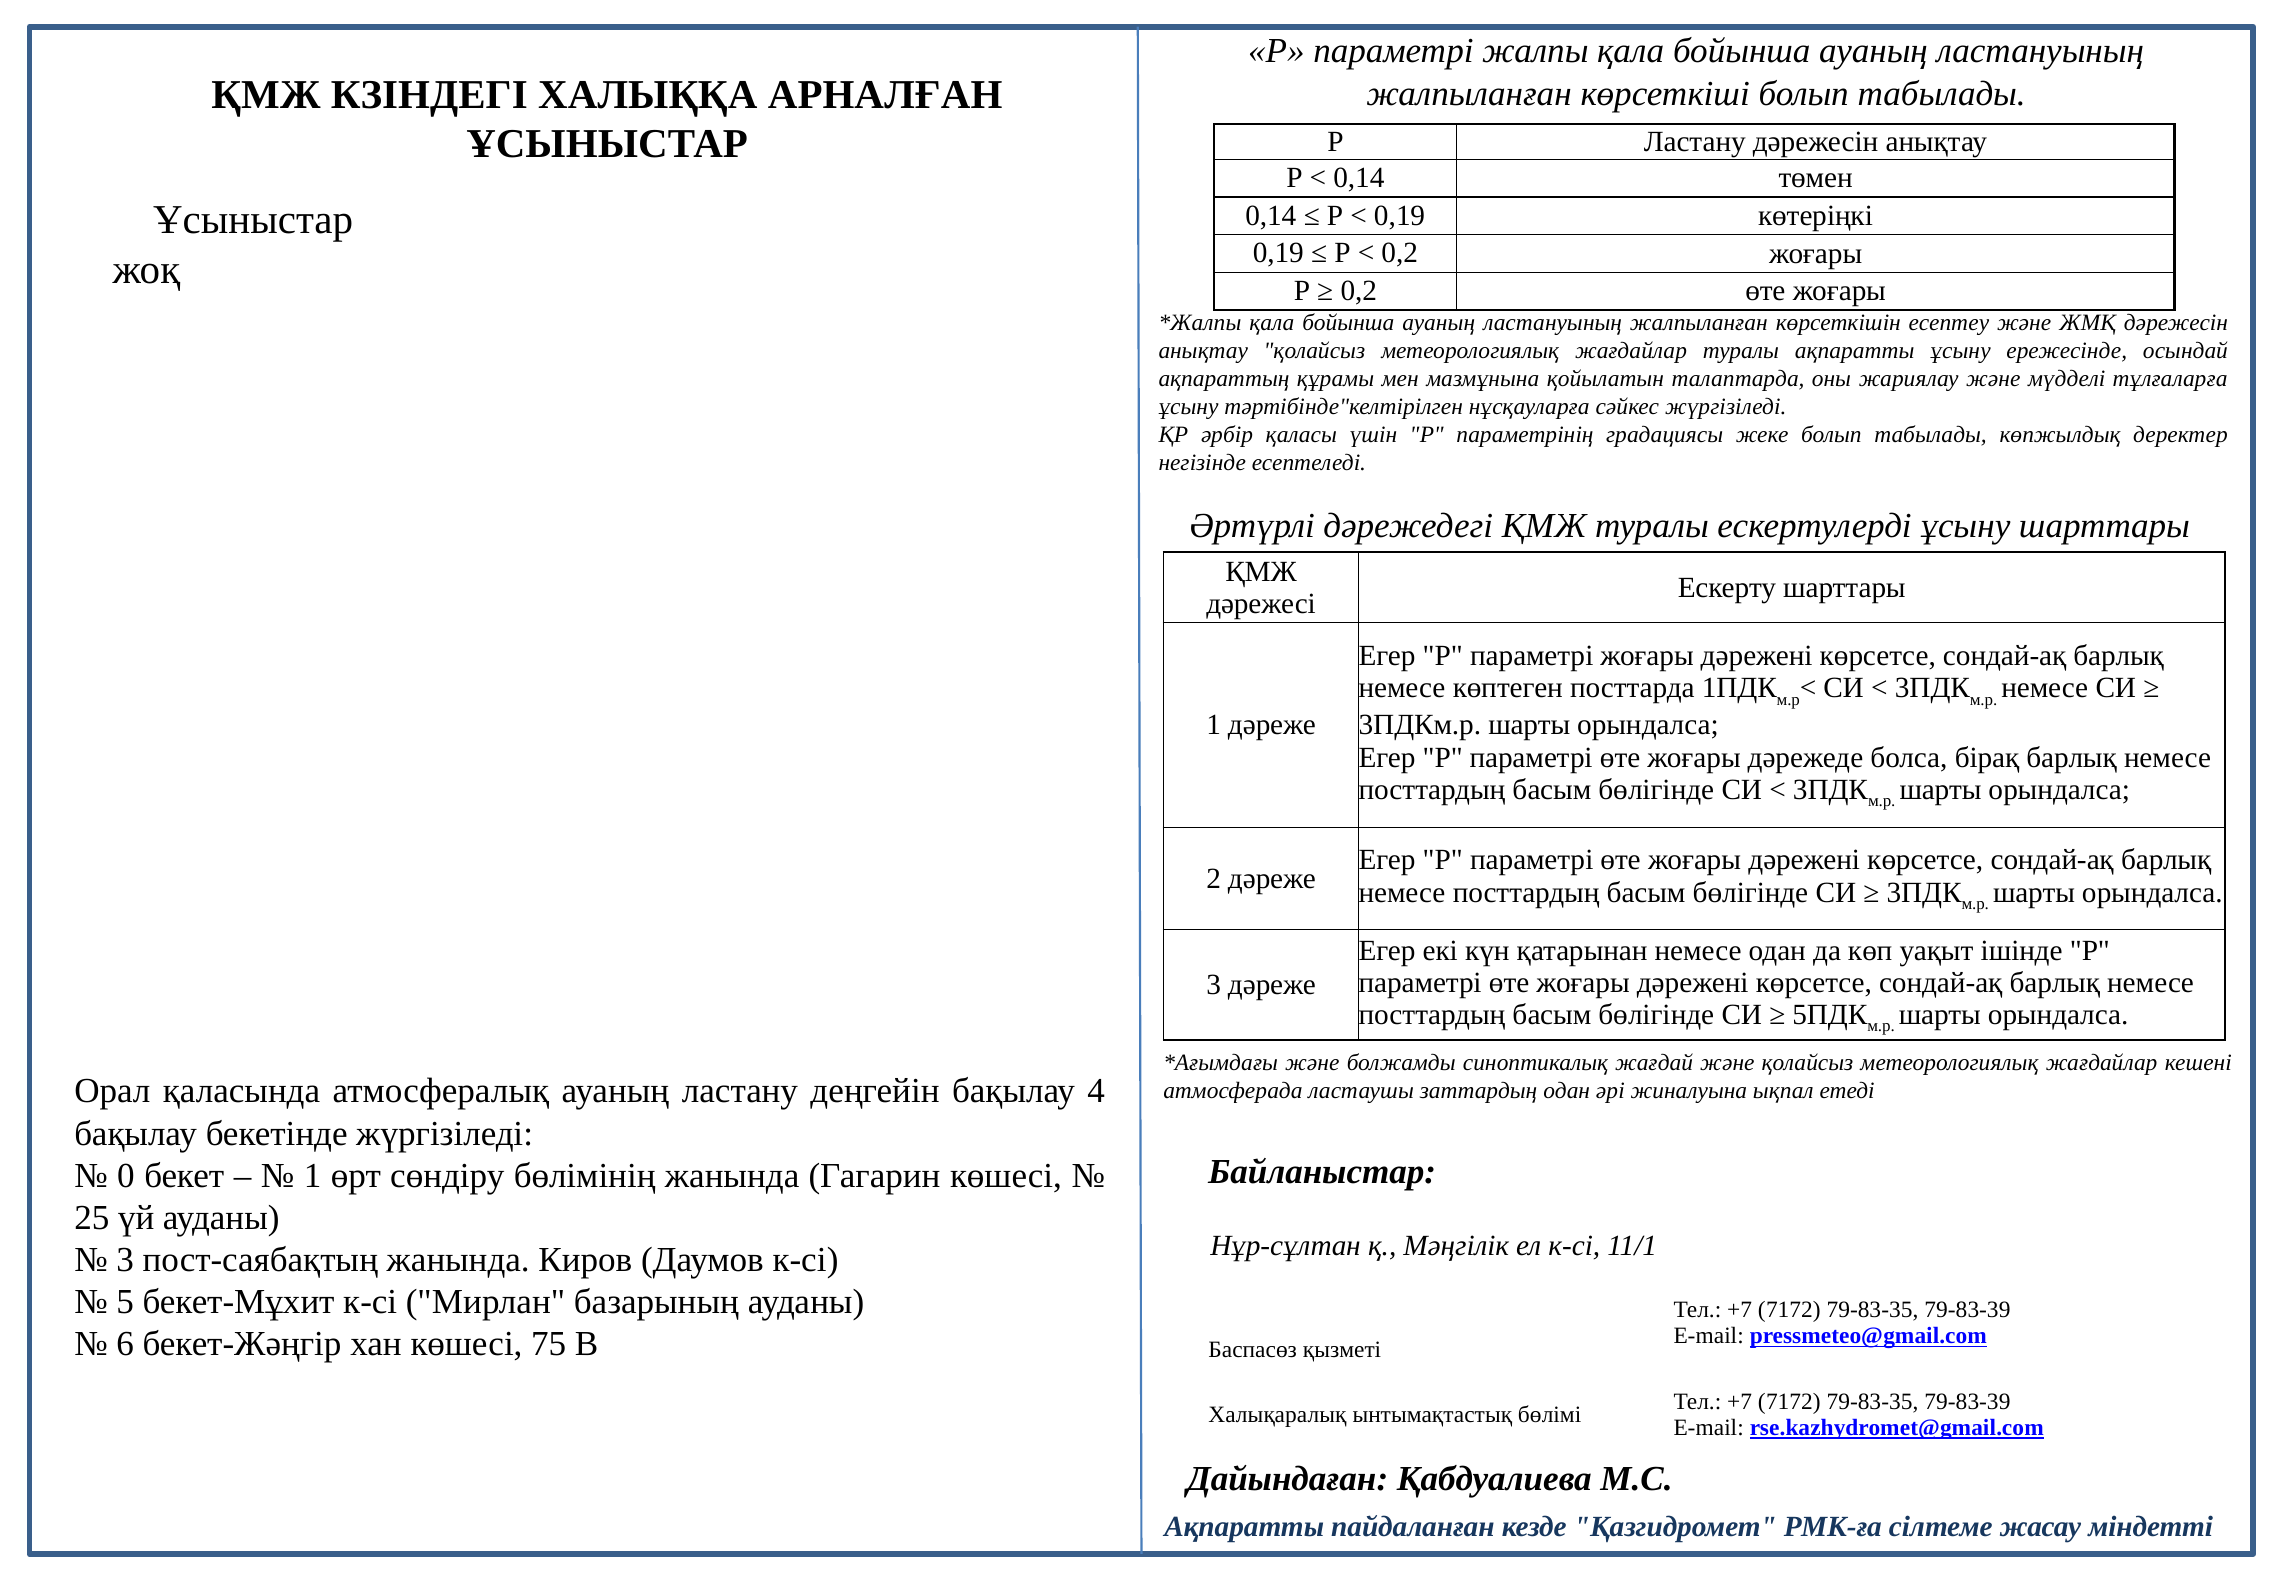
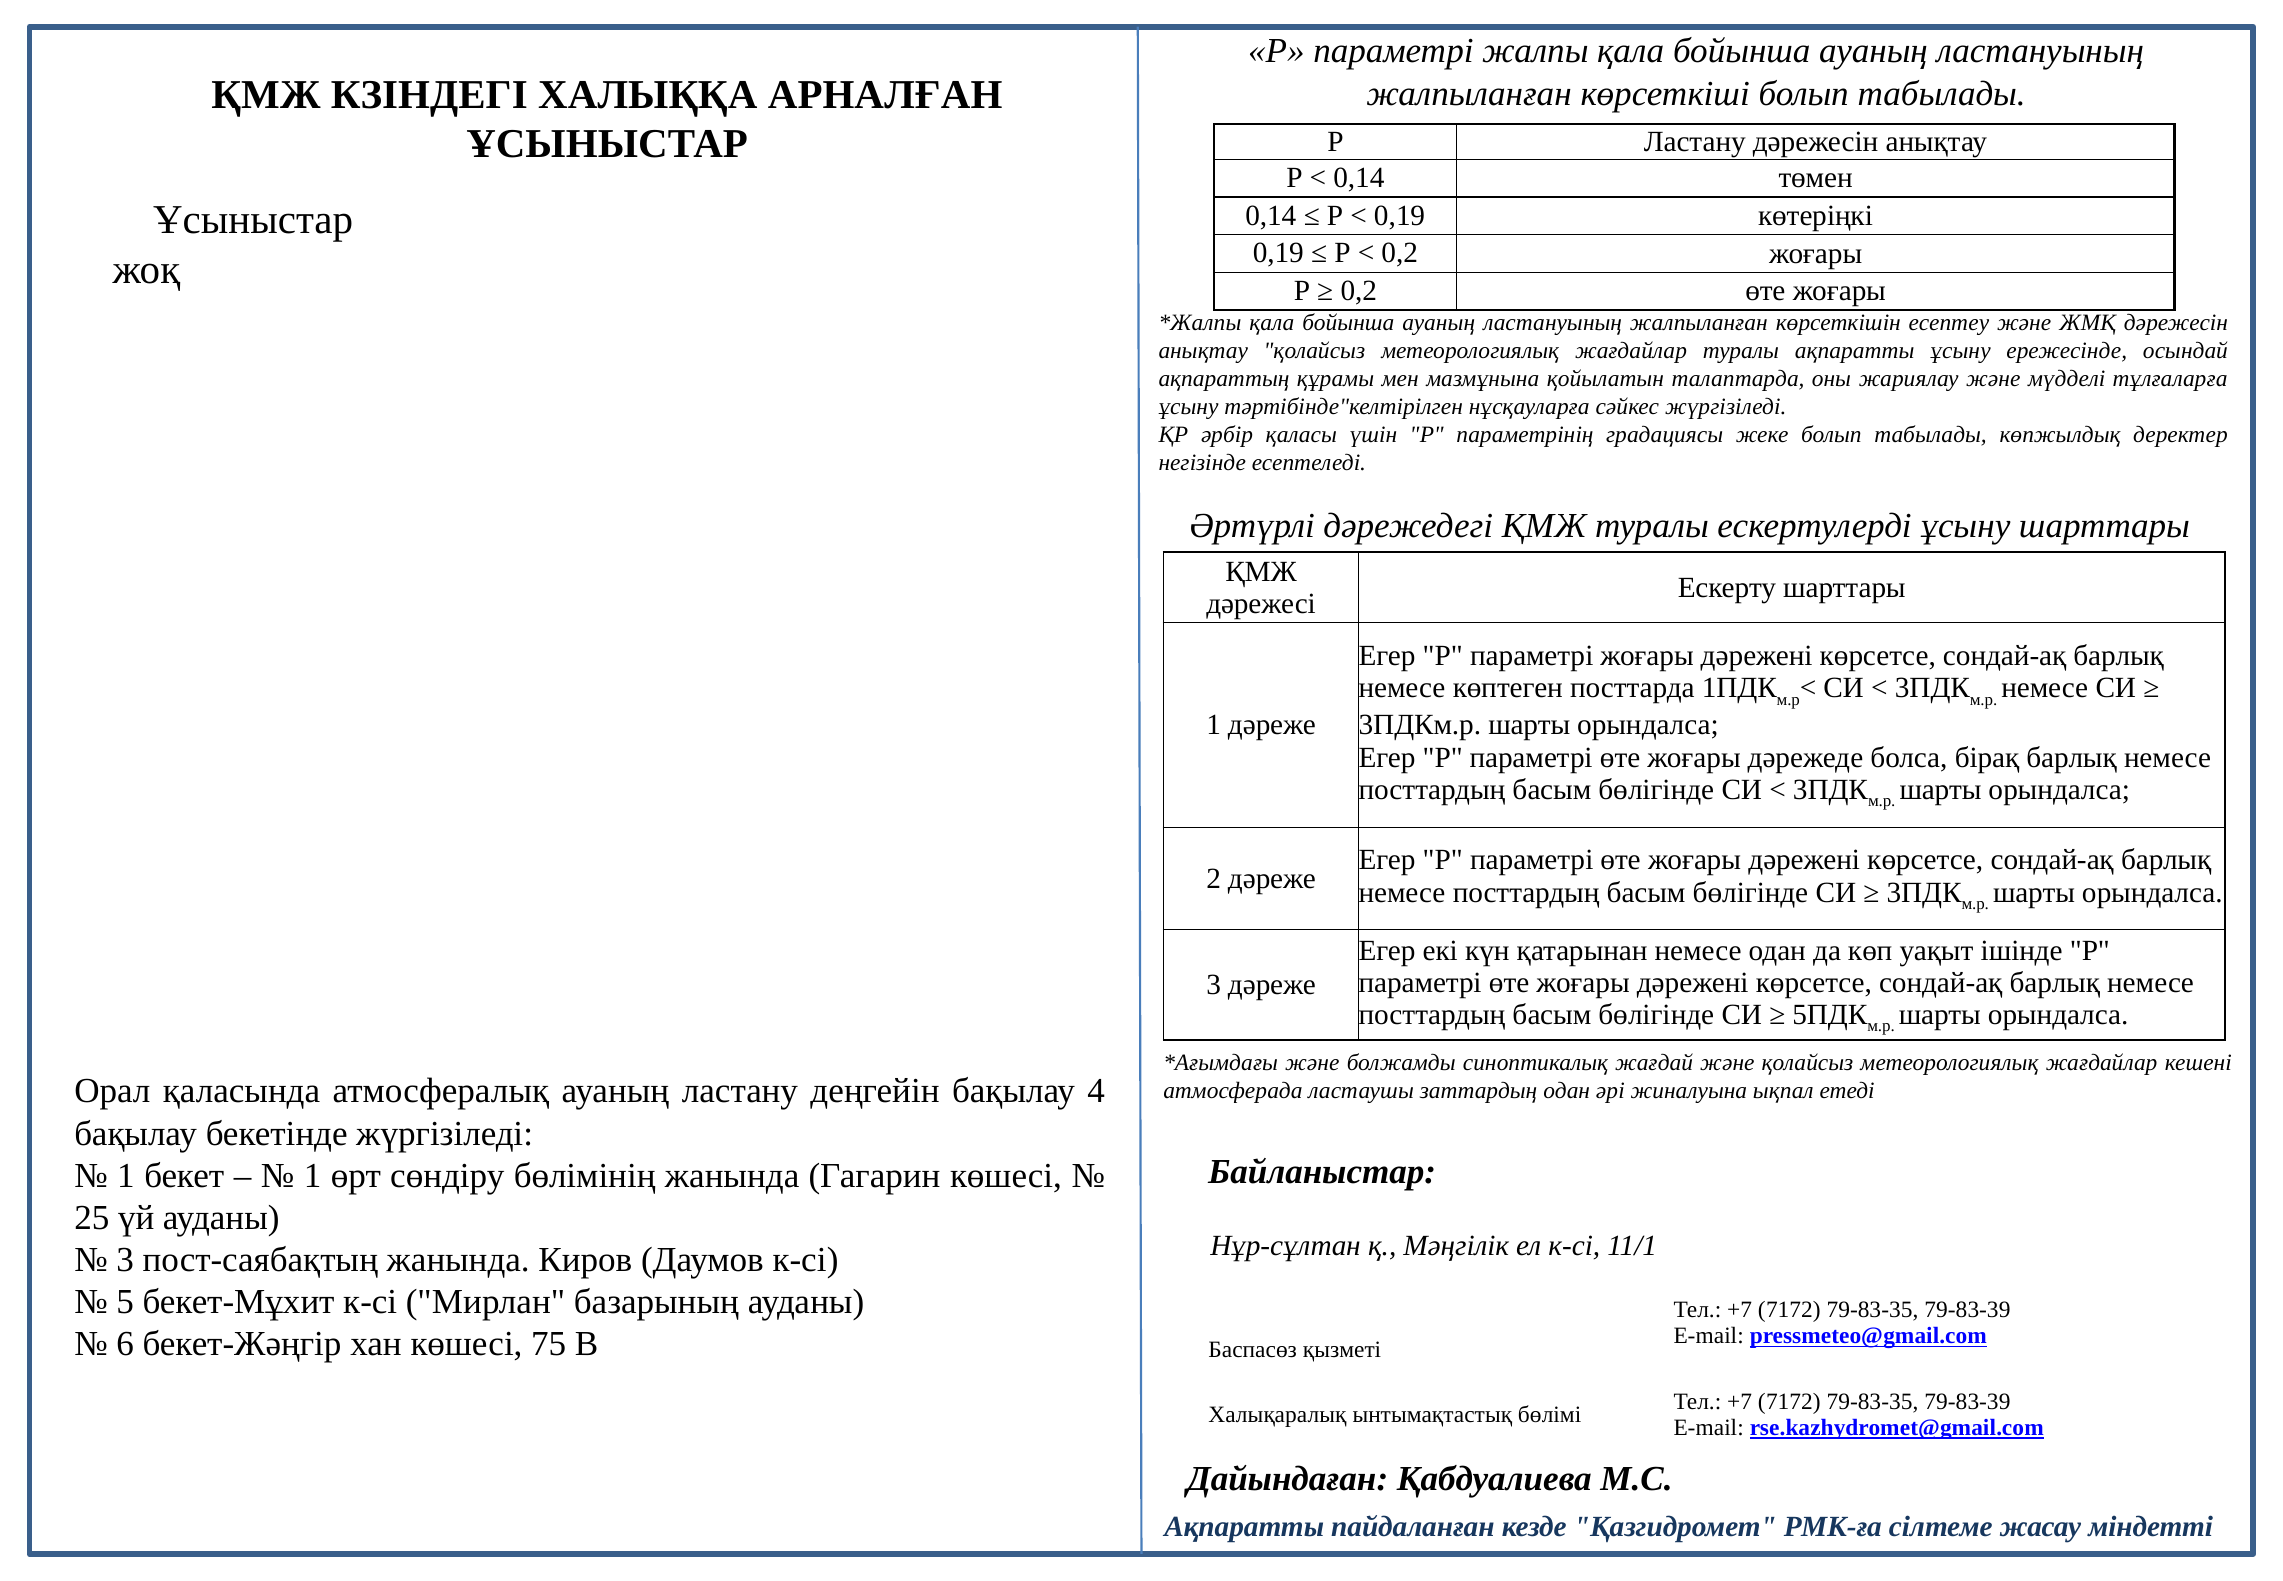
0: 0 -> 1 (126, 1175)
